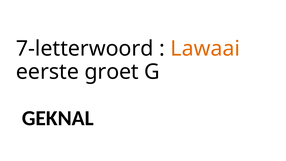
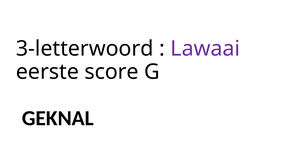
7-letterwoord: 7-letterwoord -> 3-letterwoord (85, 49)
Lawaai colour: orange -> purple (205, 49)
groet: groet -> score (112, 72)
